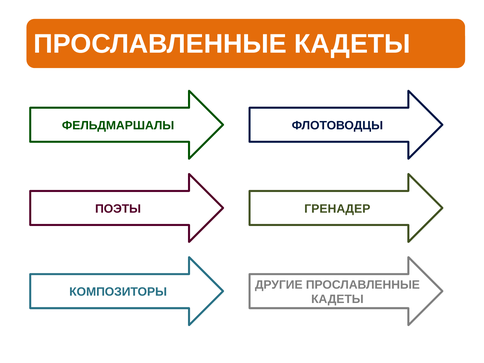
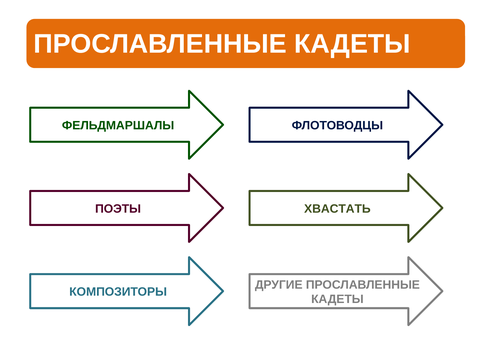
ГРЕНАДЕР: ГРЕНАДЕР -> ХВАСТАТЬ (337, 209)
